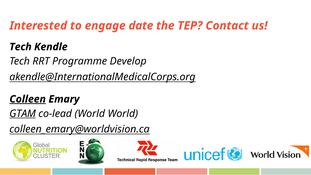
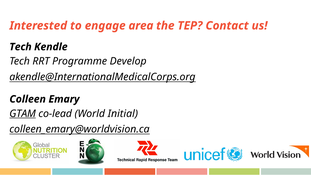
date: date -> area (141, 26)
Colleen underline: present -> none (28, 99)
World World: World -> Initial (123, 114)
